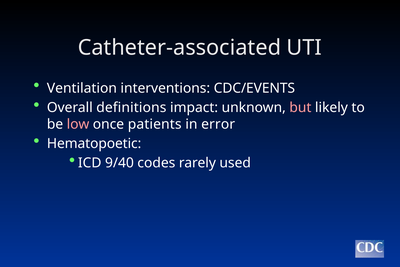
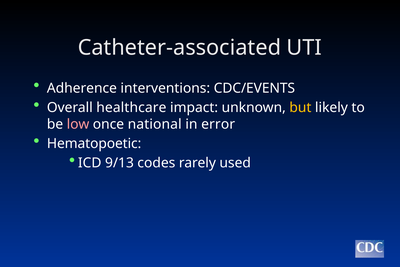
Ventilation: Ventilation -> Adherence (82, 88)
definitions: definitions -> healthcare (131, 107)
but colour: pink -> yellow (300, 107)
patients: patients -> national (155, 124)
9/40: 9/40 -> 9/13 (119, 163)
